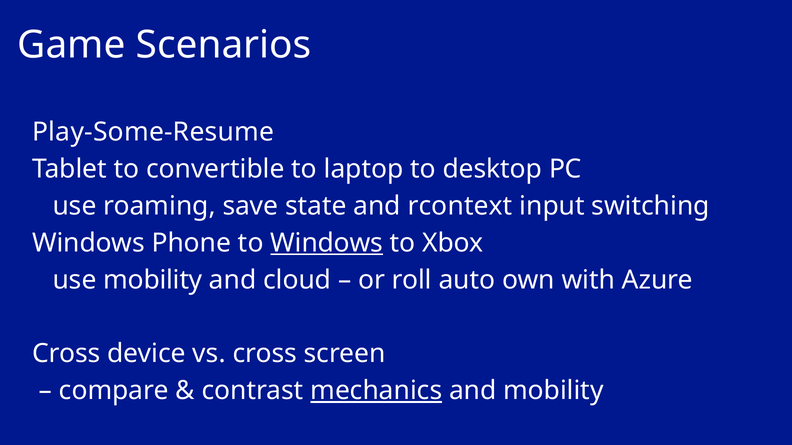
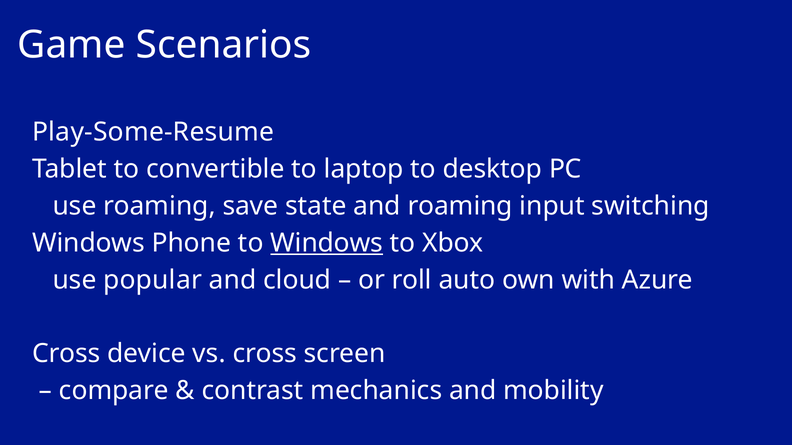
and rcontext: rcontext -> roaming (460, 206)
use mobility: mobility -> popular (153, 280)
mechanics underline: present -> none (376, 391)
